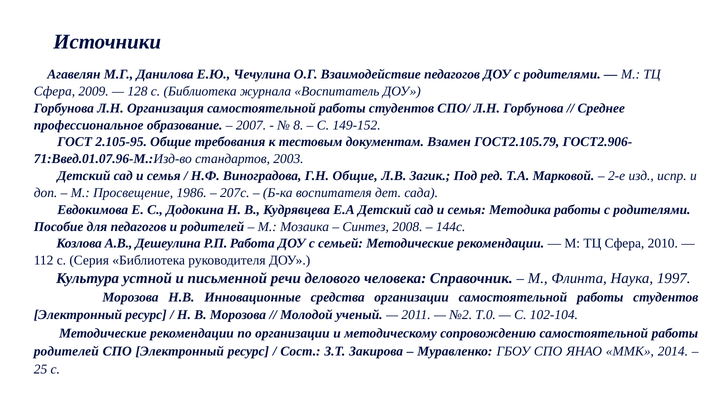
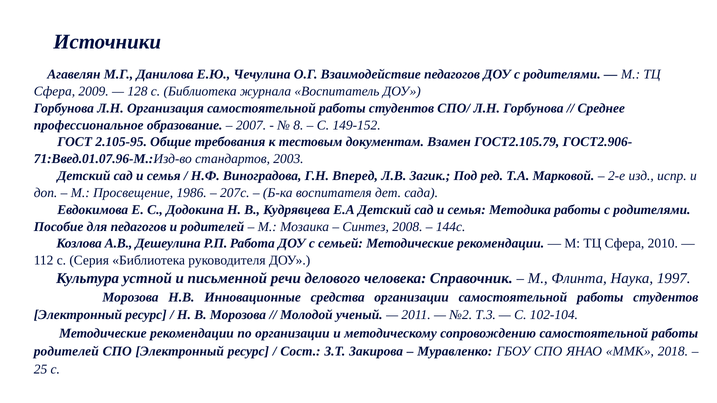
Г.Н Общие: Общие -> Вперед (355, 176)
Т.0: Т.0 -> Т.3 (486, 315)
2014: 2014 -> 2018 (673, 352)
